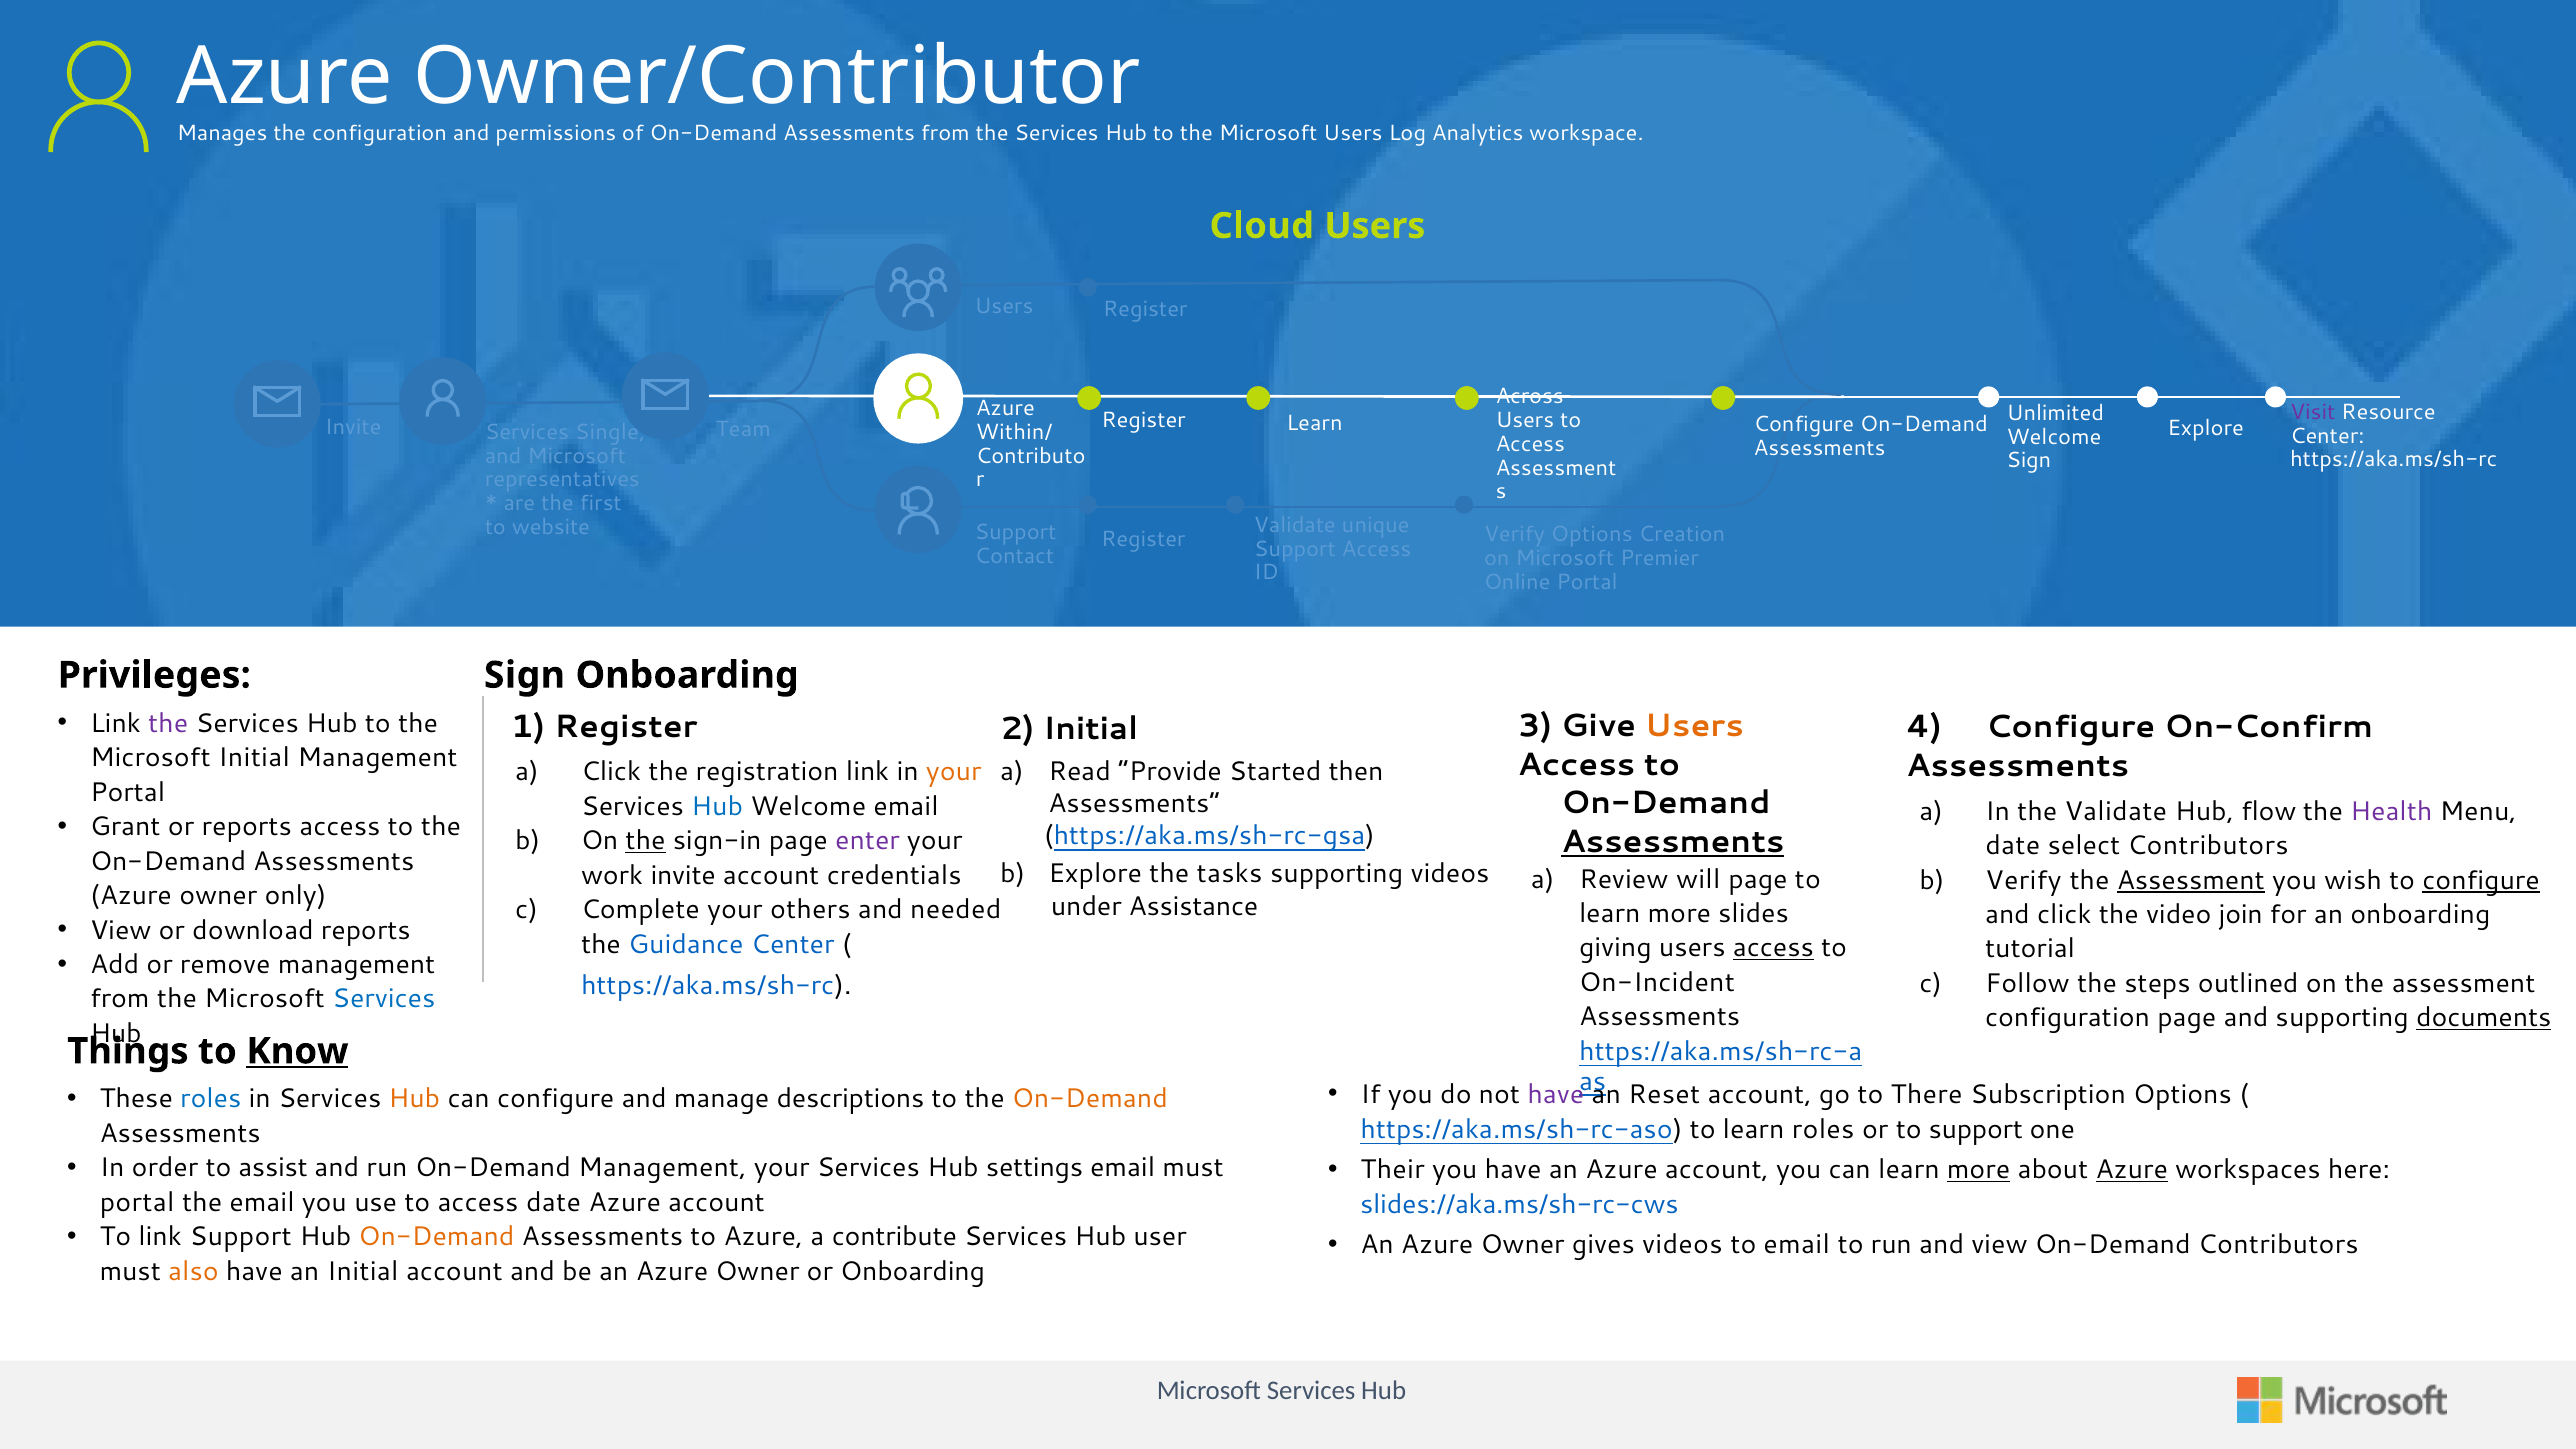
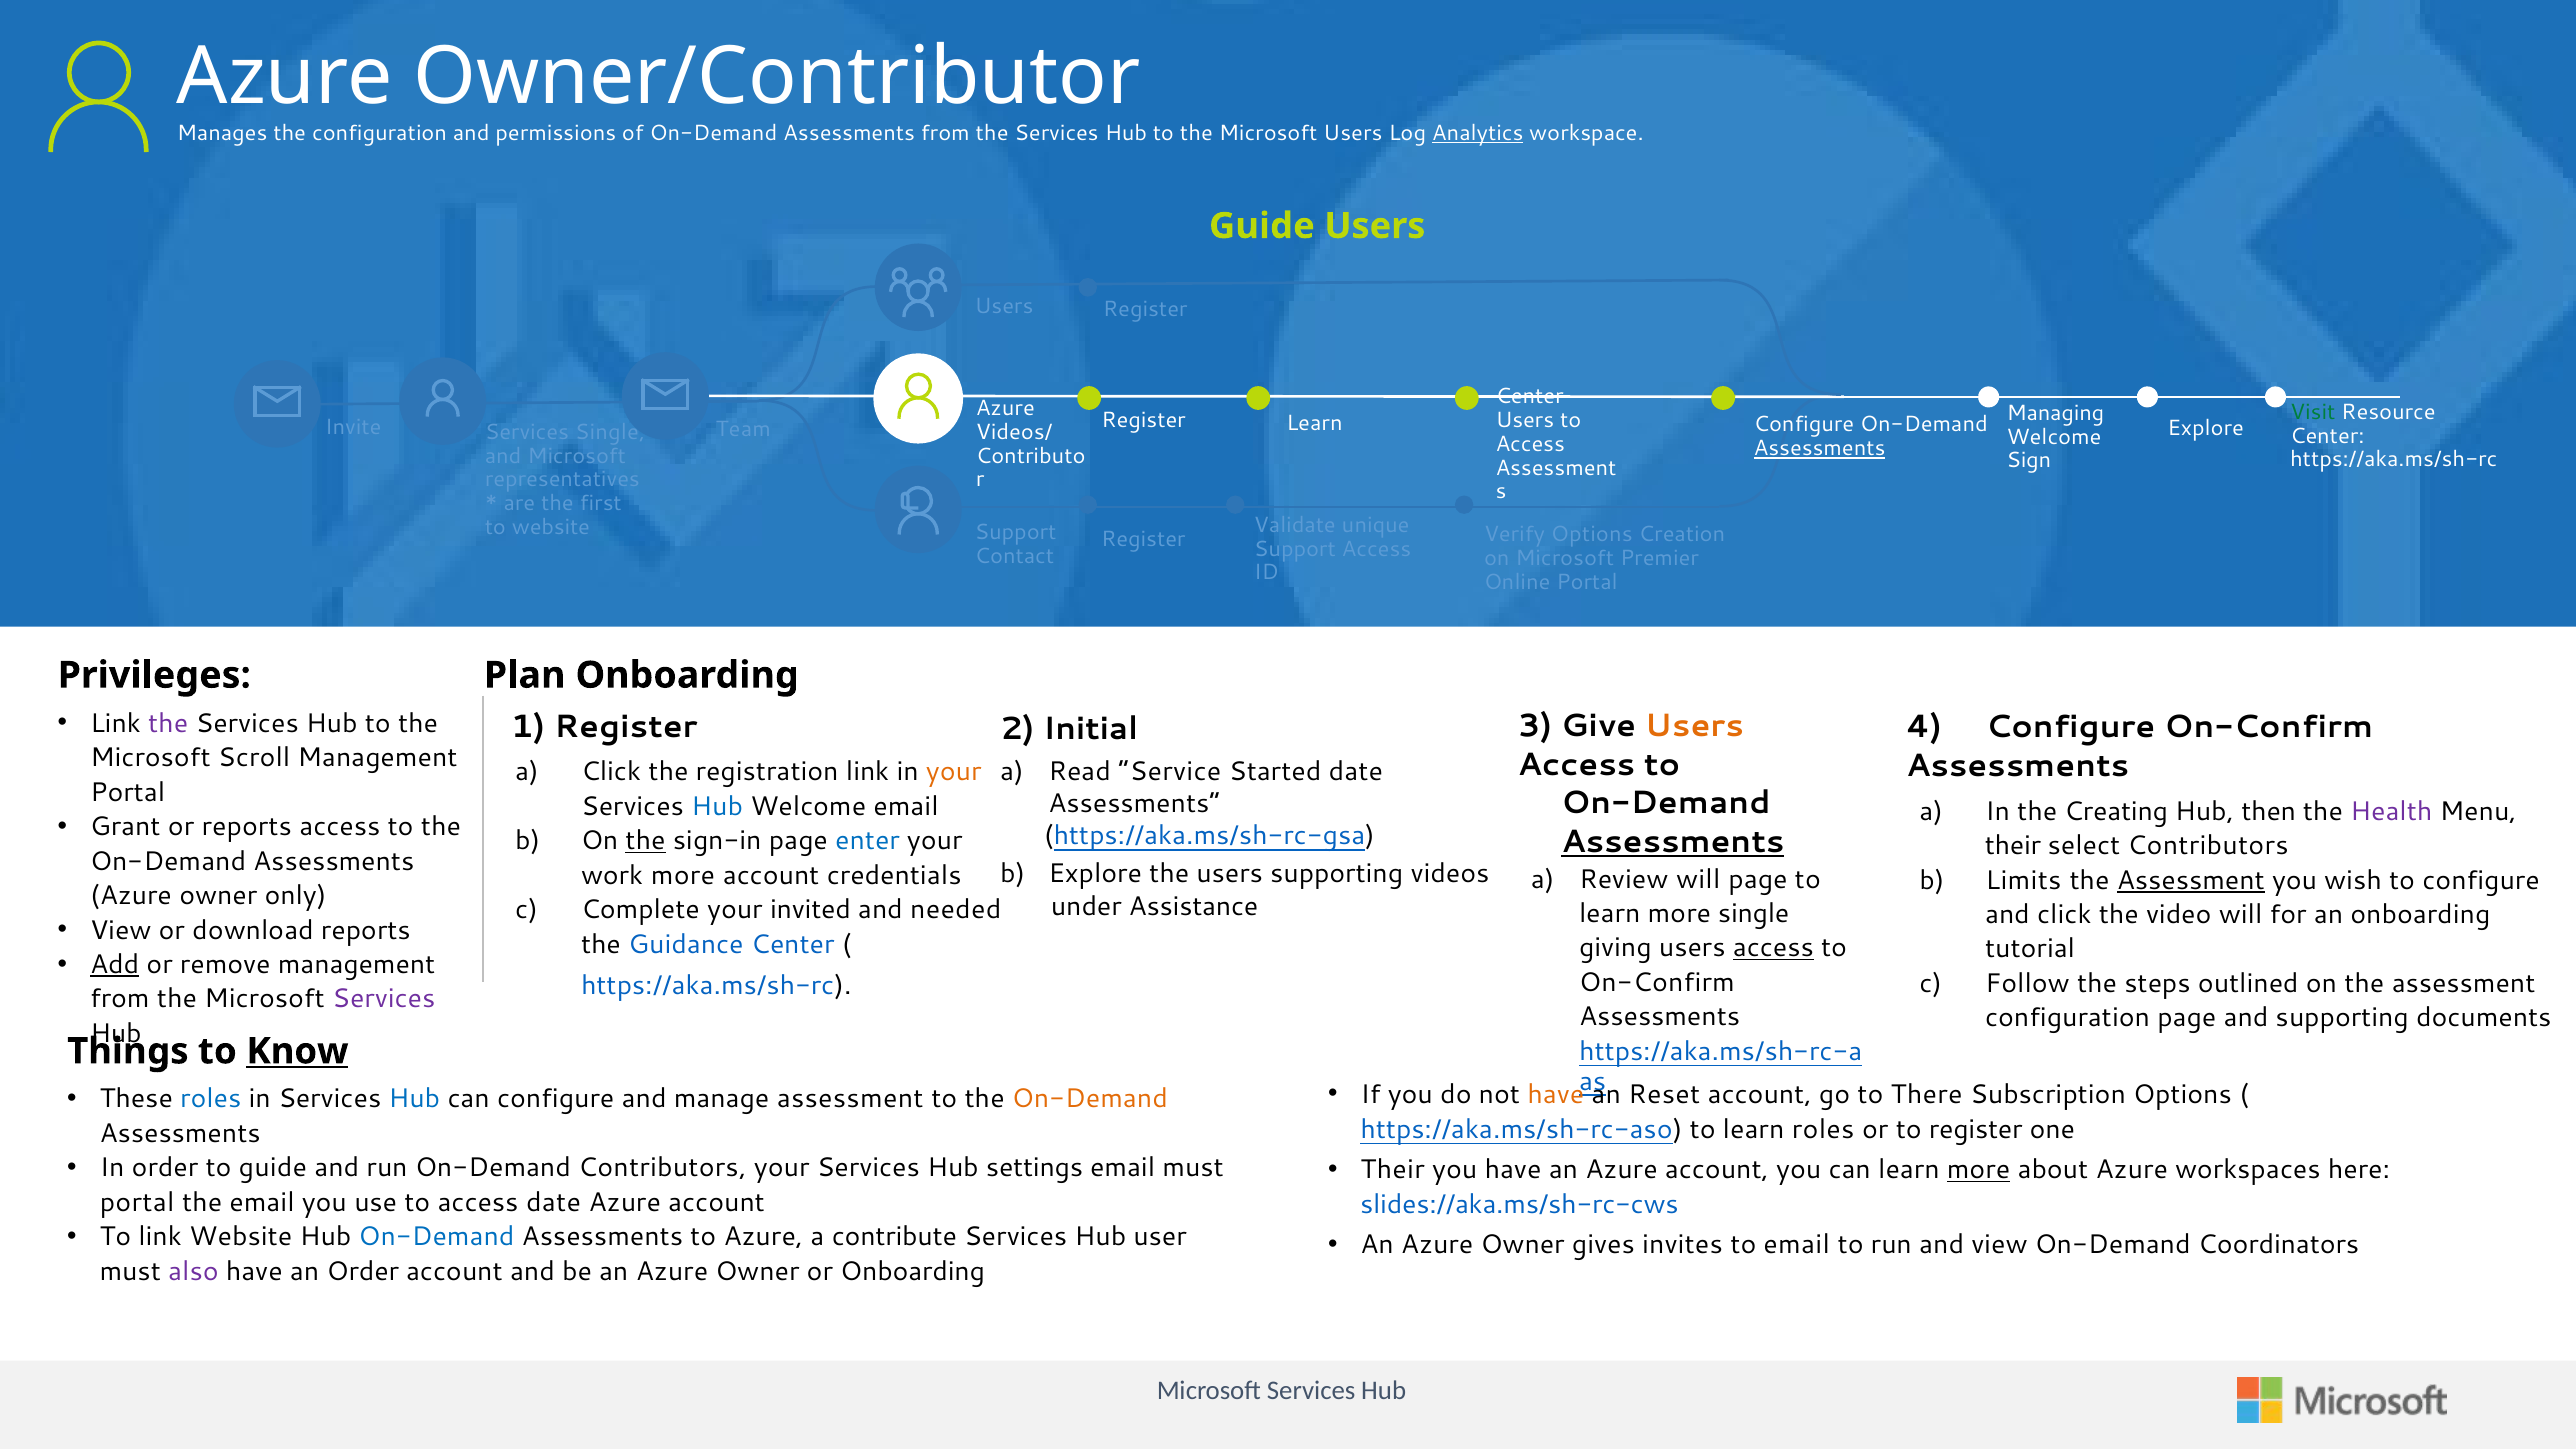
Analytics underline: none -> present (1478, 133)
Cloud: Cloud -> Guide (1262, 226)
Across: Across -> Center (1530, 397)
Visit colour: purple -> green (2313, 412)
Unlimited: Unlimited -> Managing (2055, 413)
Within/: Within/ -> Videos/ (1014, 432)
Assessments underline: none -> present (1820, 448)
Sign: Sign -> Plan (525, 675)
Microsoft Initial: Initial -> Scroll (254, 758)
Provide: Provide -> Service (1170, 772)
Started then: then -> date (1356, 772)
the Validate: Validate -> Creating (2116, 811)
flow: flow -> then (2269, 811)
enter colour: purple -> blue (868, 841)
date: date -> their (2013, 846)
the tasks: tasks -> users (1230, 874)
work invite: invite -> more (683, 875)
Verify: Verify -> Limits (2023, 880)
configure underline: present -> none (2481, 880)
others: others -> invited (811, 910)
more slides: slides -> single (1754, 914)
video join: join -> will (2241, 915)
Add underline: none -> present (115, 965)
On-Incident: On-Incident -> On-Confirm (1657, 983)
Services colour: blue -> purple (384, 999)
documents underline: present -> none (2484, 1018)
have colour: purple -> orange (1556, 1095)
Hub colour: orange -> blue (414, 1099)
manage descriptions: descriptions -> assessment (850, 1099)
to support: support -> register (1976, 1130)
to assist: assist -> guide (273, 1168)
On-Demand Management: Management -> Contributors (662, 1168)
Azure underline: present -> none (2132, 1170)
link Support: Support -> Website (241, 1237)
On-Demand colour: orange -> blue (436, 1237)
gives videos: videos -> invites (1682, 1245)
On-Demand Contributors: Contributors -> Coordinators (2279, 1245)
also colour: orange -> purple (193, 1271)
an Initial: Initial -> Order (363, 1271)
